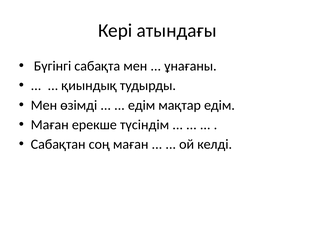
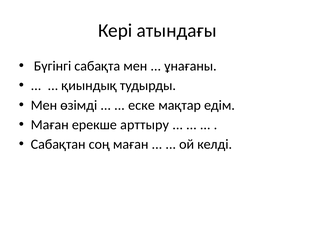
едім: едім -> еске (141, 105)
түсіндім: түсіндім -> арттыру (145, 125)
